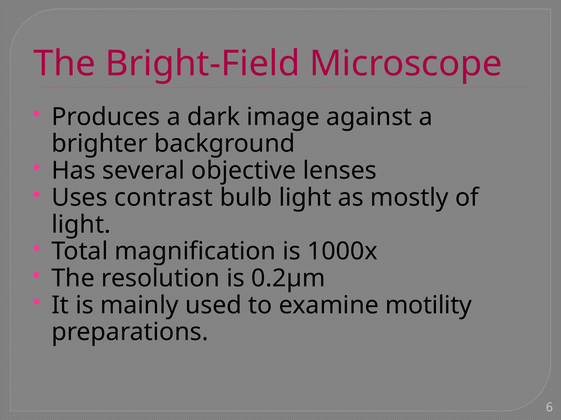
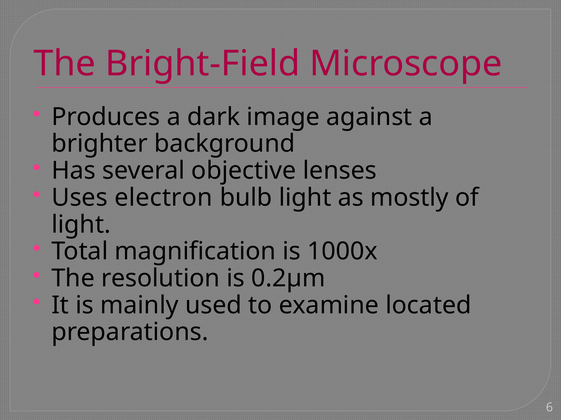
contrast: contrast -> electron (164, 198)
motility: motility -> located (428, 306)
